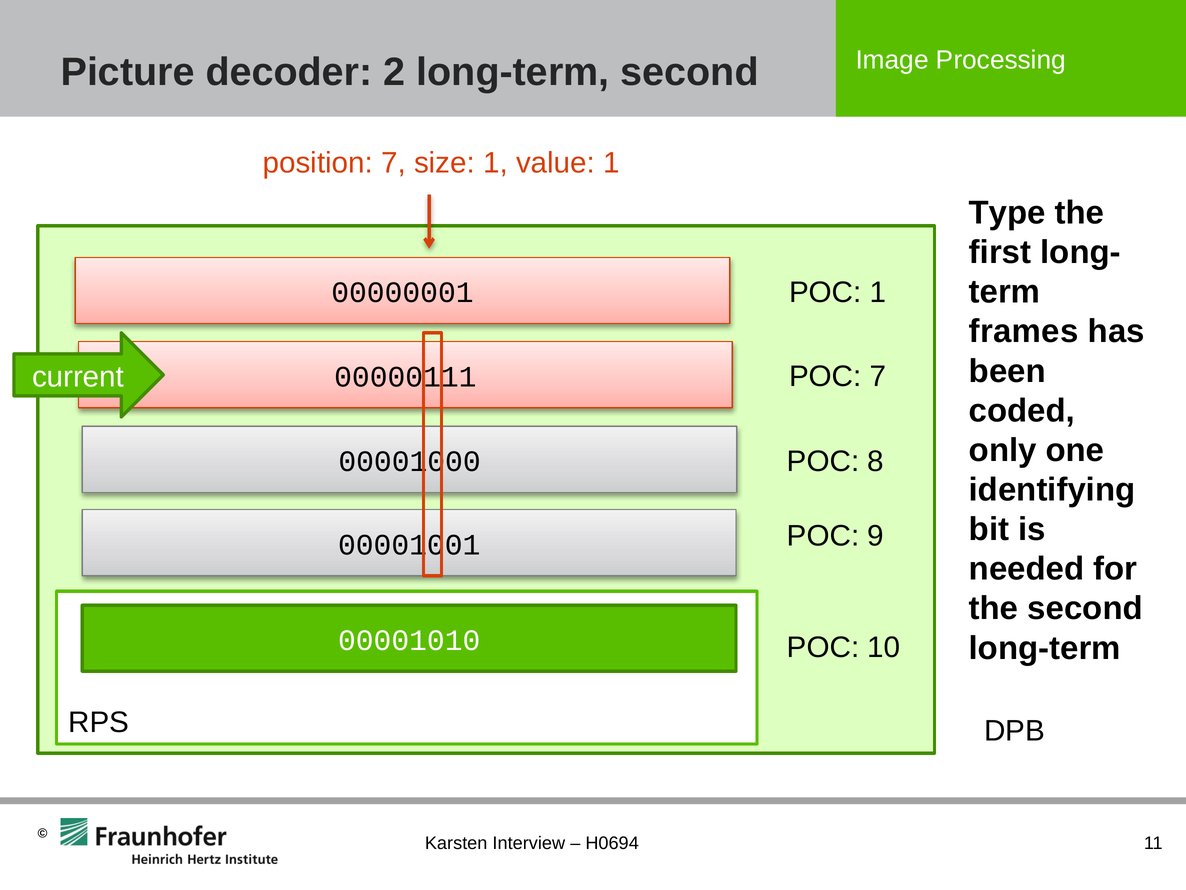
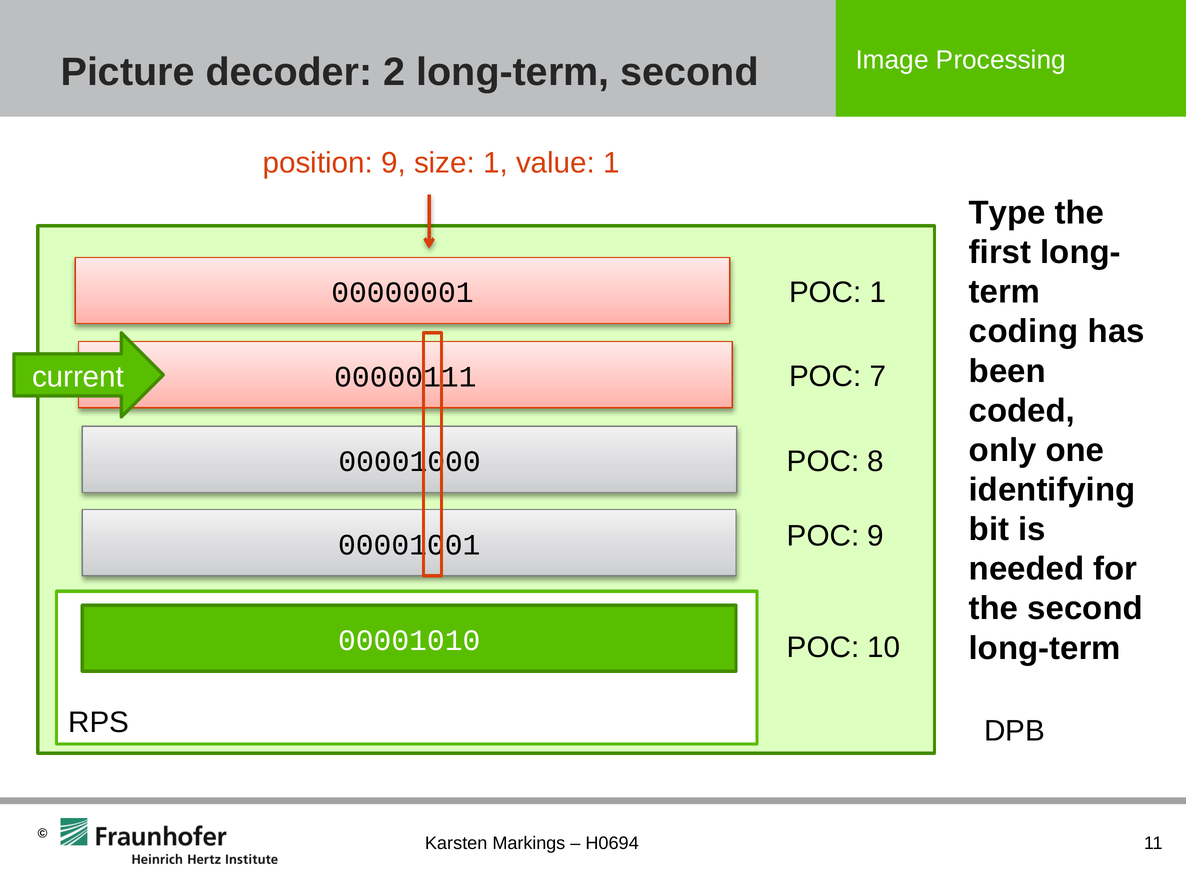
position 7: 7 -> 9 (394, 163)
frames: frames -> coding (1024, 331)
Interview: Interview -> Markings (529, 843)
